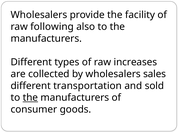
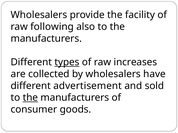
types underline: none -> present (67, 62)
sales: sales -> have (154, 74)
transportation: transportation -> advertisement (88, 86)
